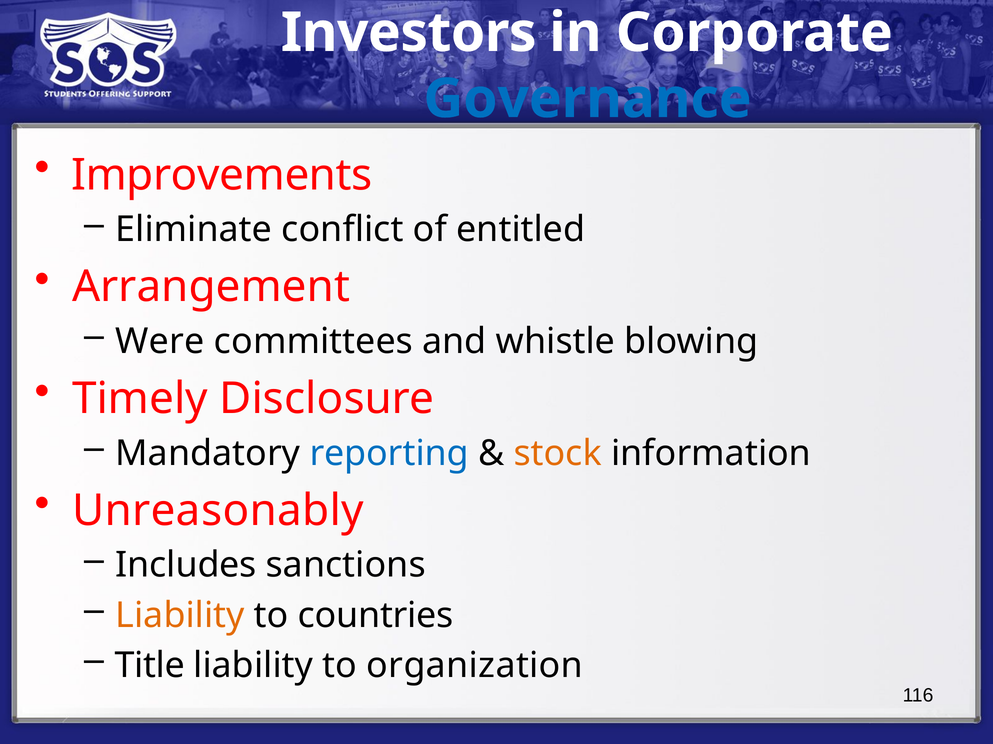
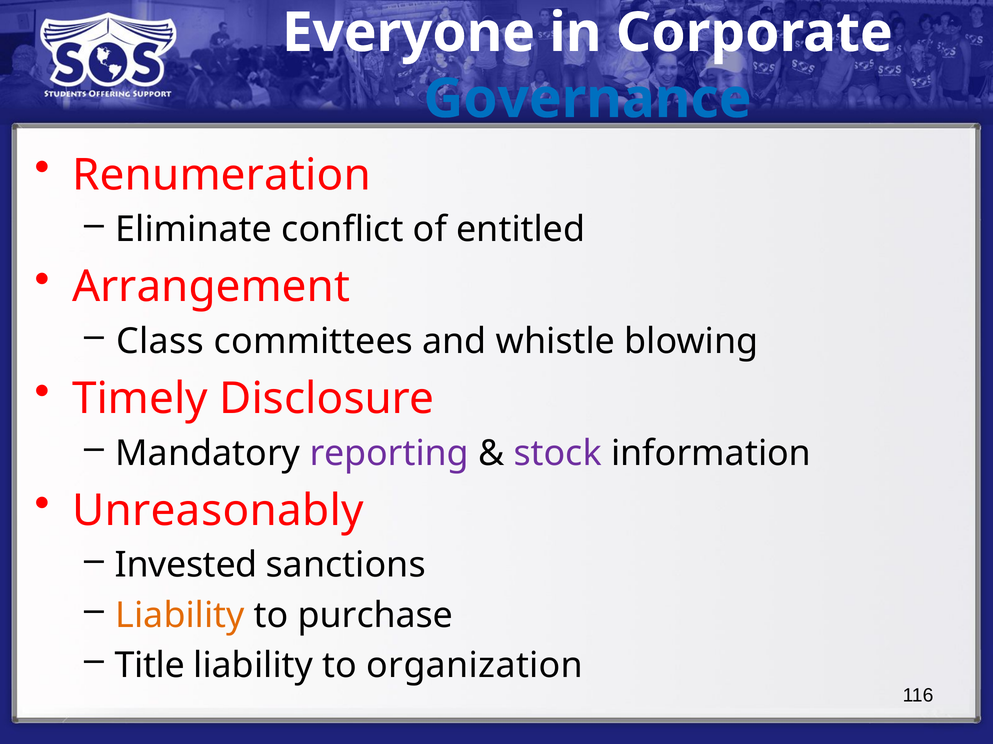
Investors: Investors -> Everyone (409, 33)
Improvements: Improvements -> Renumeration (221, 175)
Were: Were -> Class (160, 342)
reporting colour: blue -> purple (389, 454)
stock colour: orange -> purple (558, 454)
Includes: Includes -> Invested (186, 566)
countries: countries -> purchase (376, 616)
